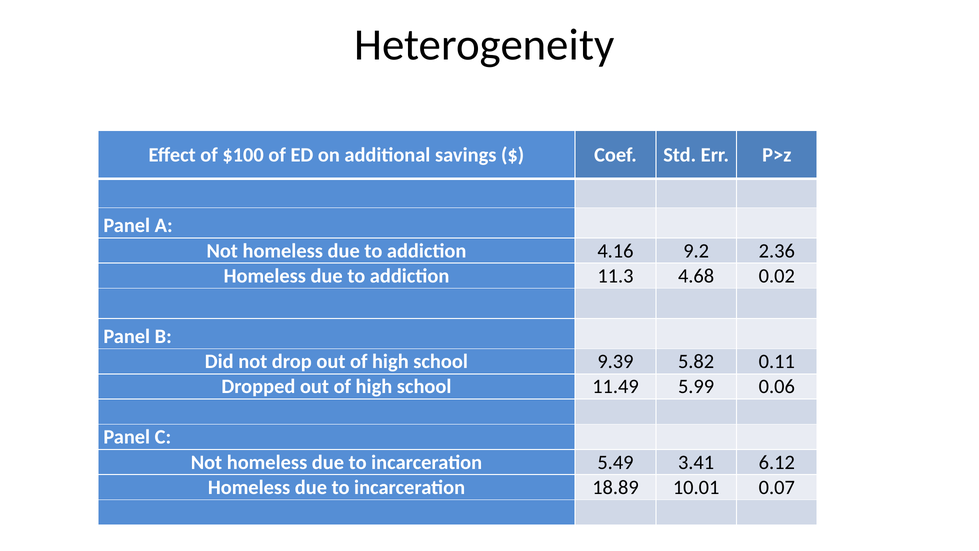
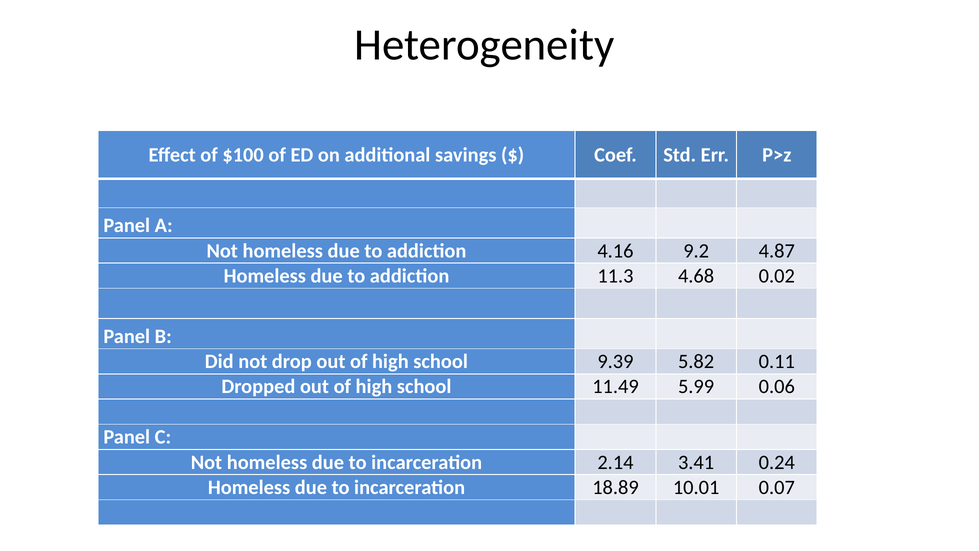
2.36: 2.36 -> 4.87 (777, 251)
5.49: 5.49 -> 2.14 (615, 462)
6.12: 6.12 -> 0.24 (777, 462)
